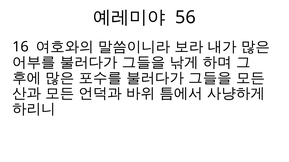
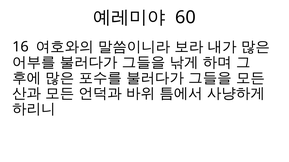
56: 56 -> 60 (185, 17)
